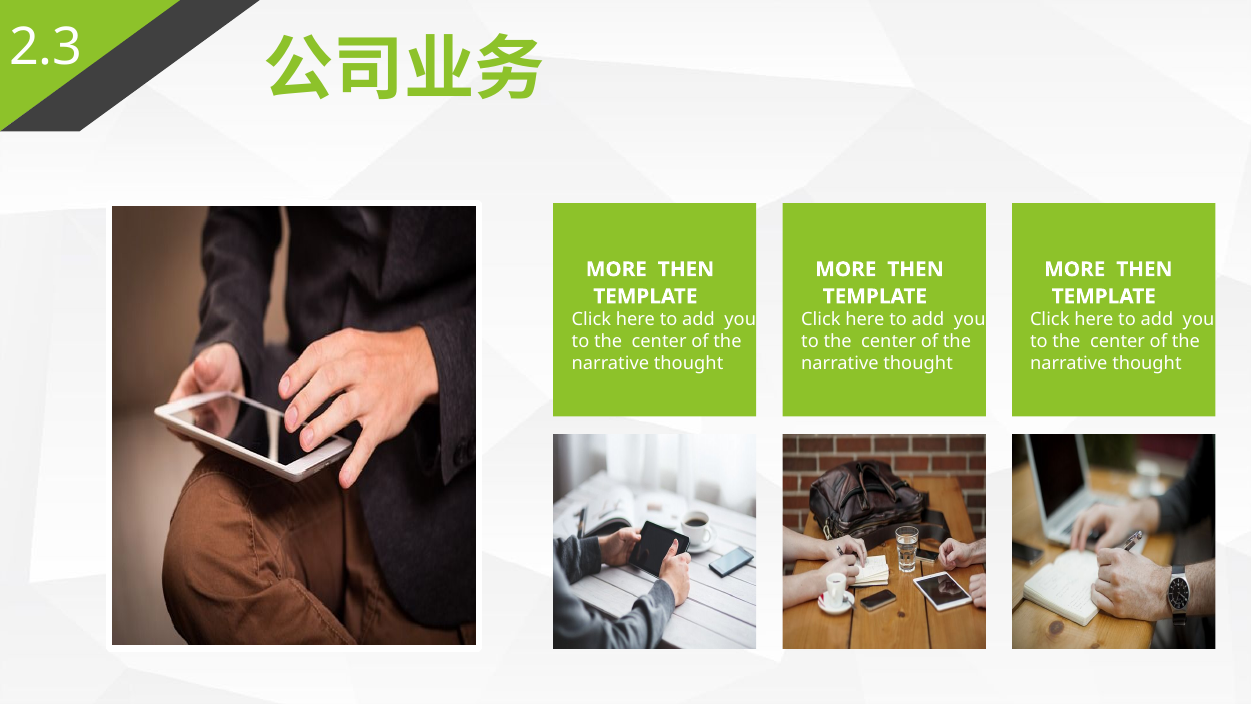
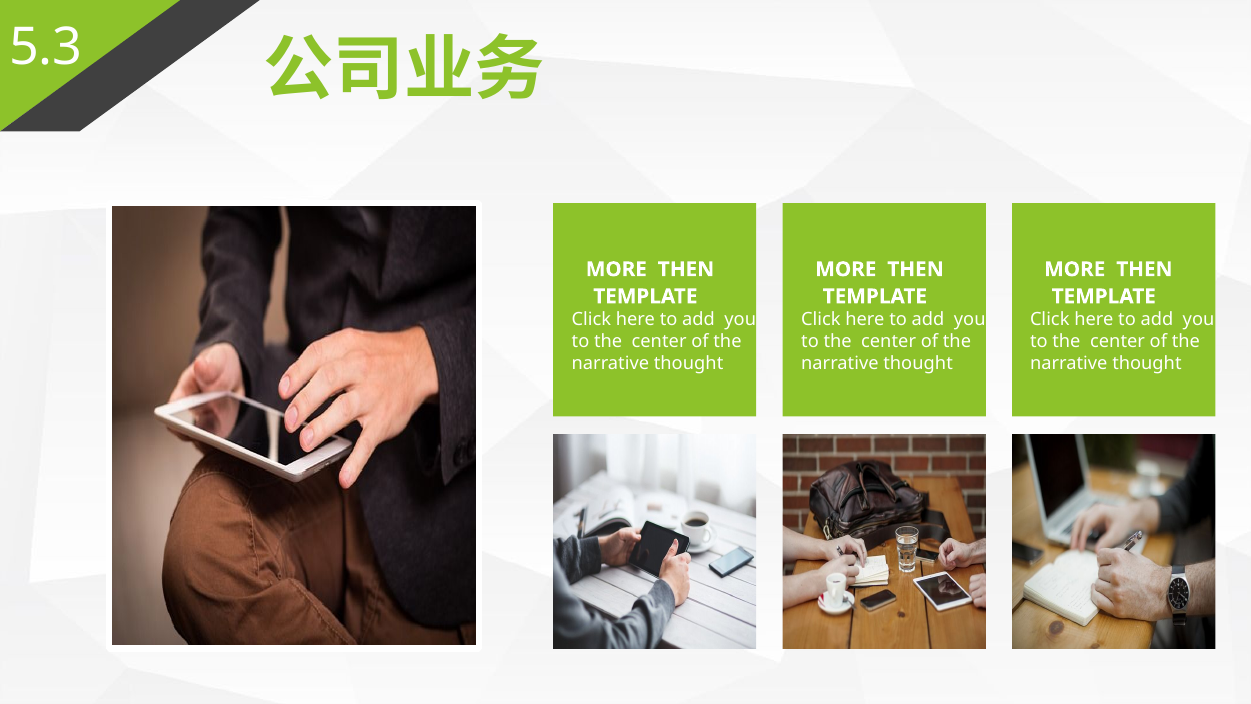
2.3: 2.3 -> 5.3 (46, 48)
